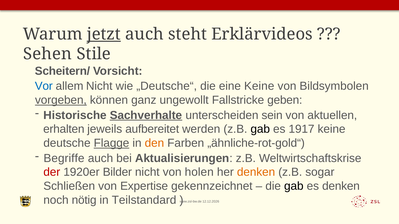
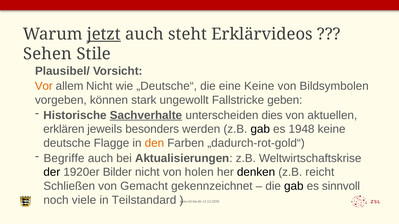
Scheitern/: Scheitern/ -> Plausibel/ (62, 71)
Vor colour: blue -> orange (44, 86)
vorgeben underline: present -> none (61, 100)
ganz: ganz -> stark (144, 100)
sein: sein -> dies (272, 115)
erhalten: erhalten -> erklären (64, 129)
aufbereitet: aufbereitet -> besonders (152, 129)
1917: 1917 -> 1948 (302, 129)
Flagge underline: present -> none (112, 143)
„ähnliche-rot-gold“: „ähnliche-rot-gold“ -> „dadurch-rot-gold“ (256, 143)
der colour: red -> black (52, 172)
denken colour: orange -> black (256, 172)
sogar: sogar -> reicht (320, 172)
Expertise: Expertise -> Gemacht (144, 186)
es denken: denken -> sinnvoll (341, 186)
nötig: nötig -> viele (84, 200)
